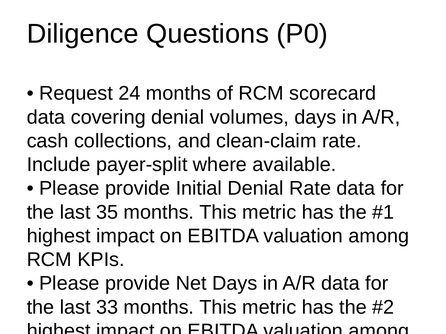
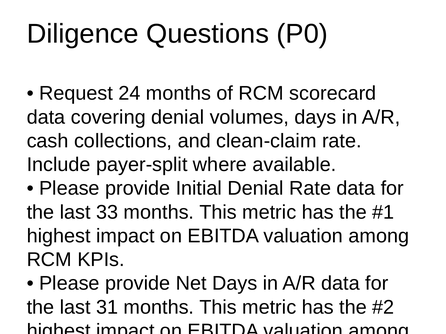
35: 35 -> 33 (107, 212)
33: 33 -> 31 (107, 308)
